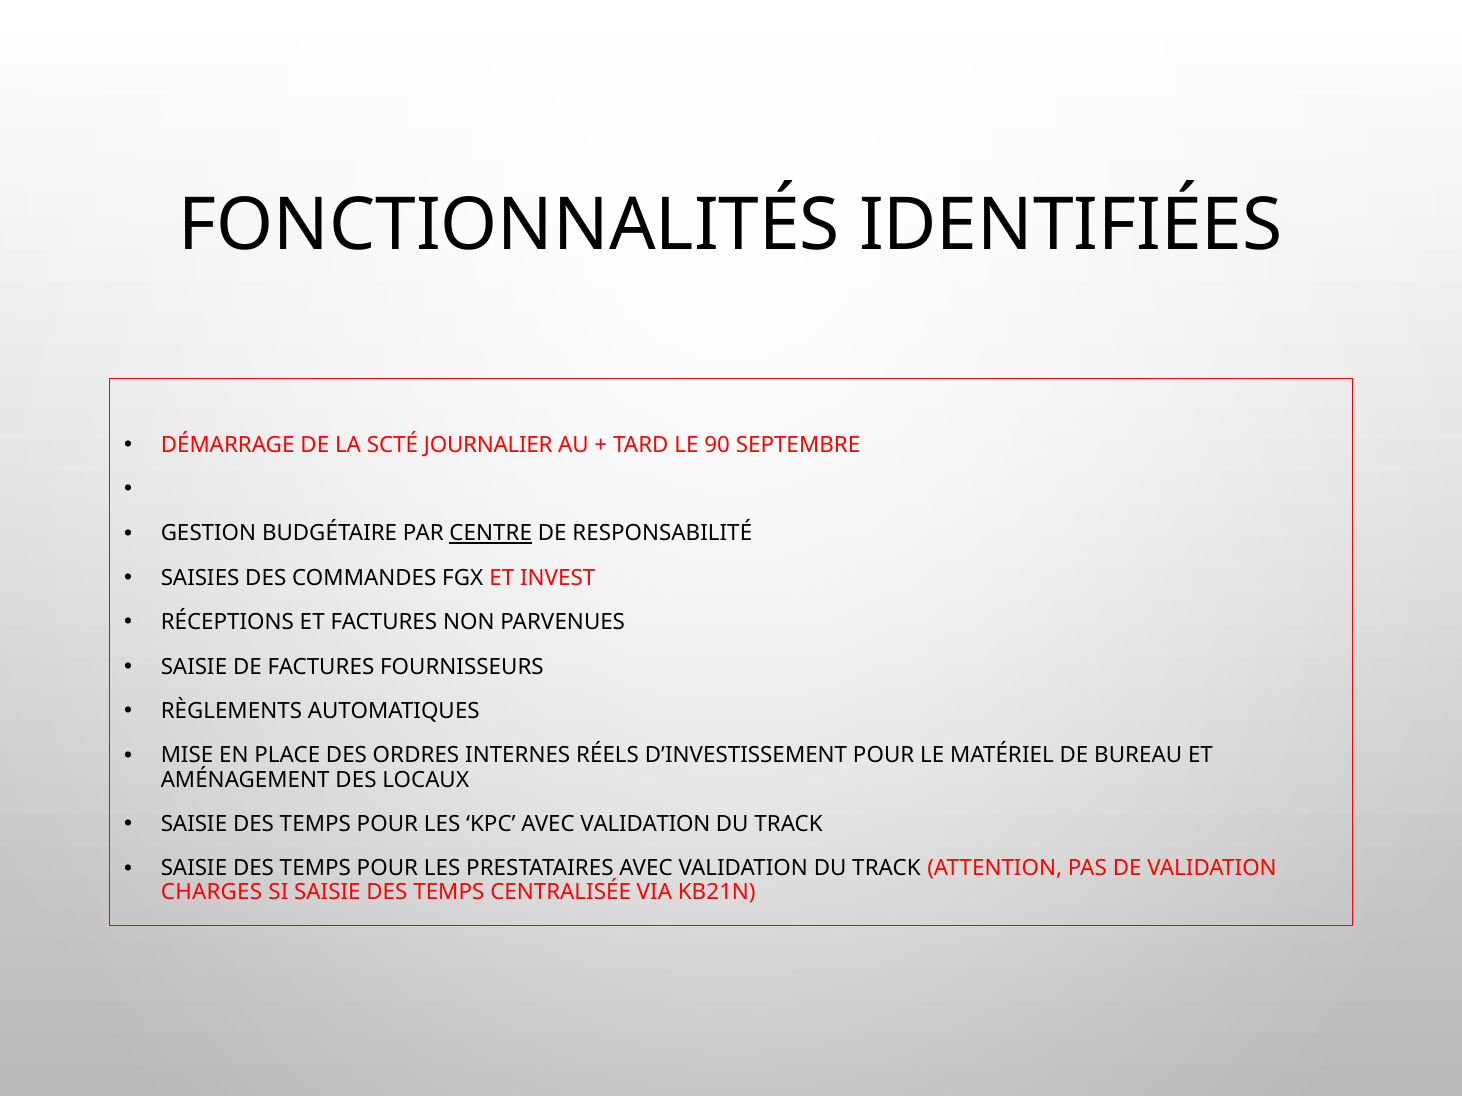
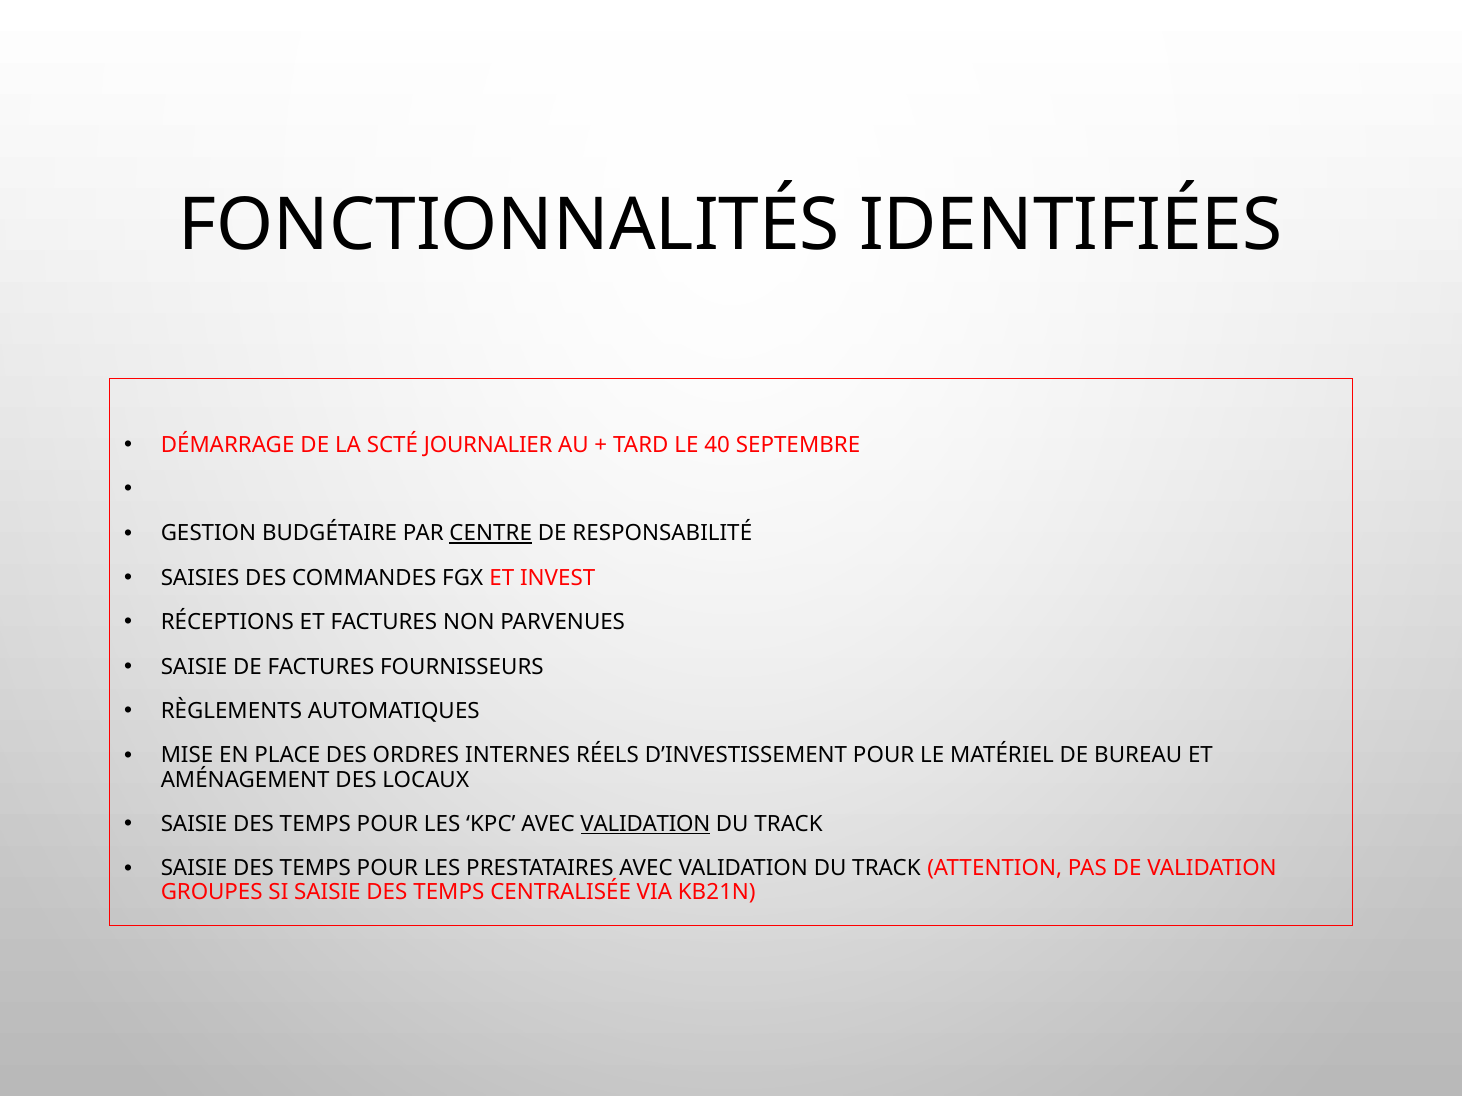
90: 90 -> 40 (717, 445)
VALIDATION underline: none -> present (645, 824)
CHARGES: CHARGES -> GROUPES (212, 893)
